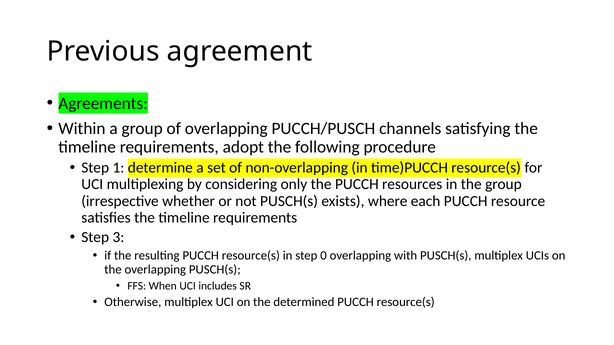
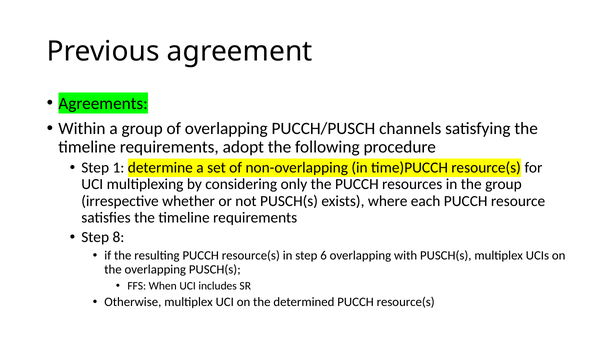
3: 3 -> 8 (118, 238)
0: 0 -> 6 (324, 256)
